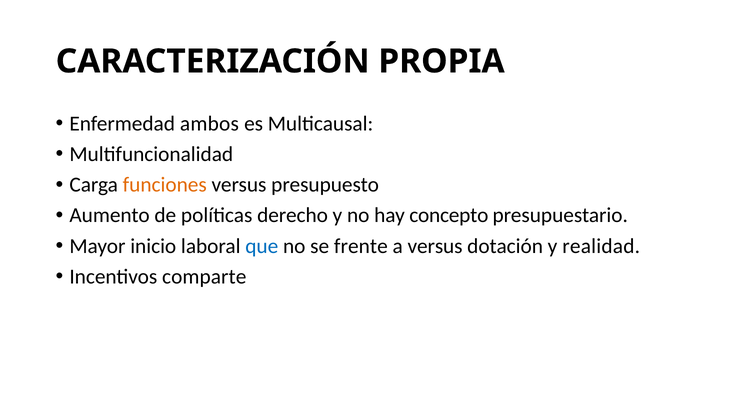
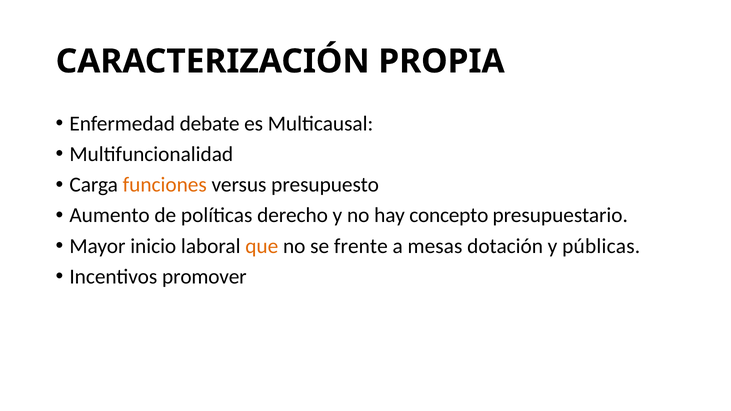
ambos: ambos -> debate (210, 124)
que colour: blue -> orange (262, 246)
a versus: versus -> mesas (435, 246)
realidad: realidad -> públicas (601, 246)
comparte: comparte -> promover (204, 277)
